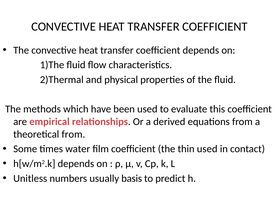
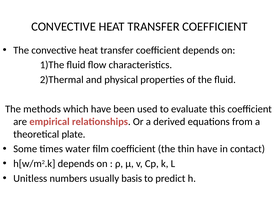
theoretical from: from -> plate (73, 134)
thin used: used -> have (207, 149)
